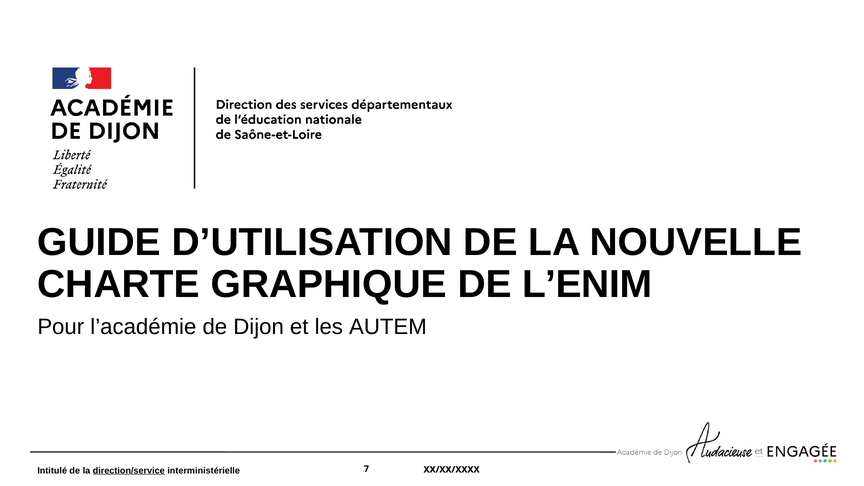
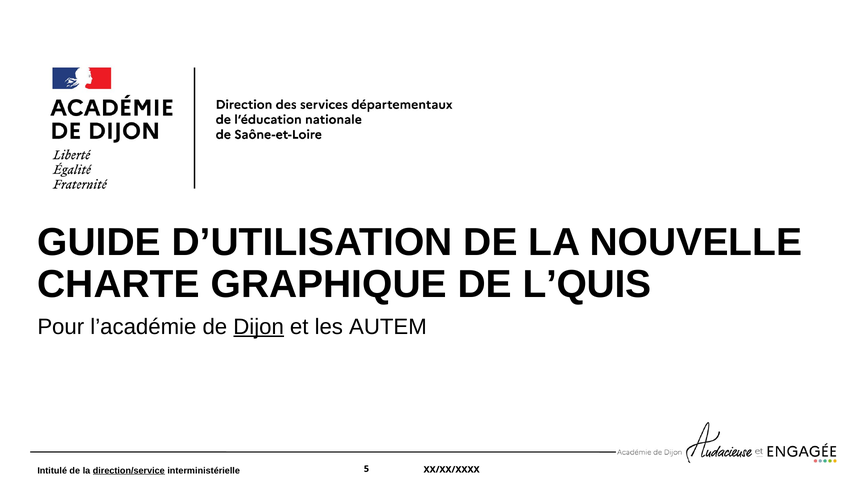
L’ENIM: L’ENIM -> L’QUIS (587, 285)
Dijon underline: none -> present (259, 327)
7: 7 -> 5 (366, 469)
